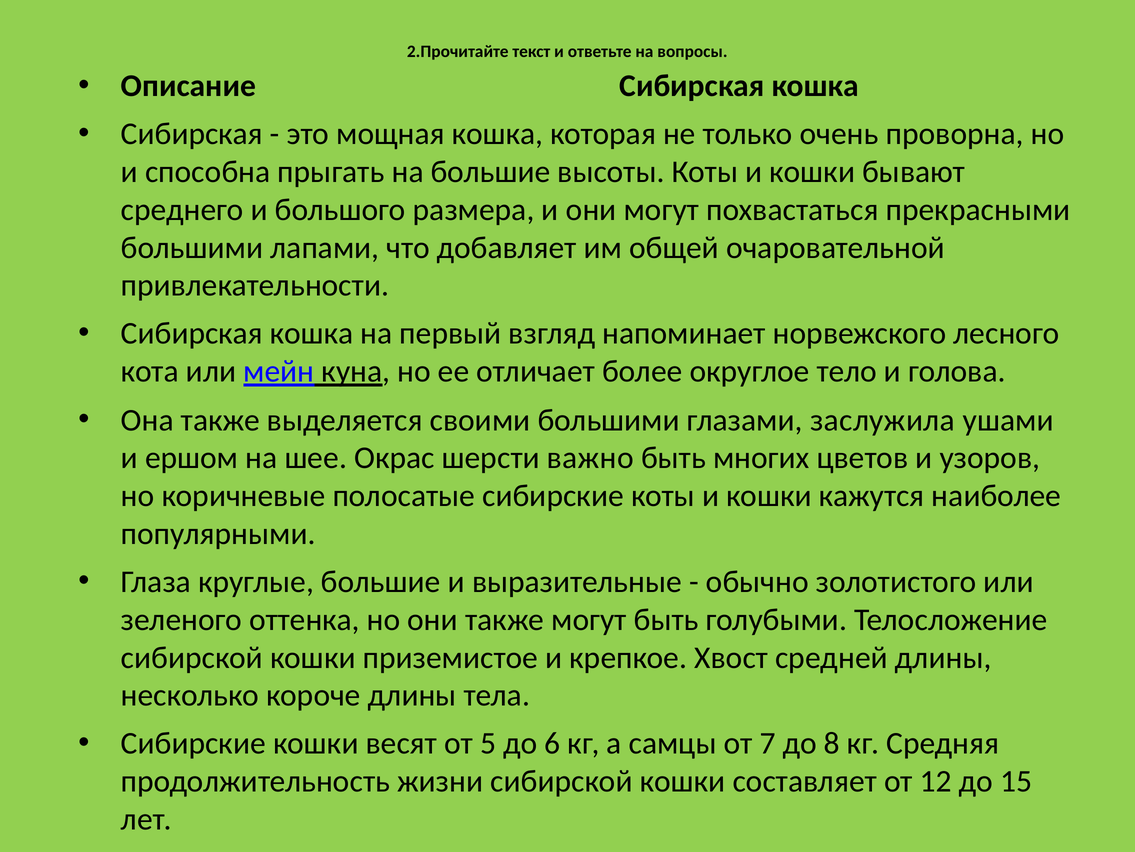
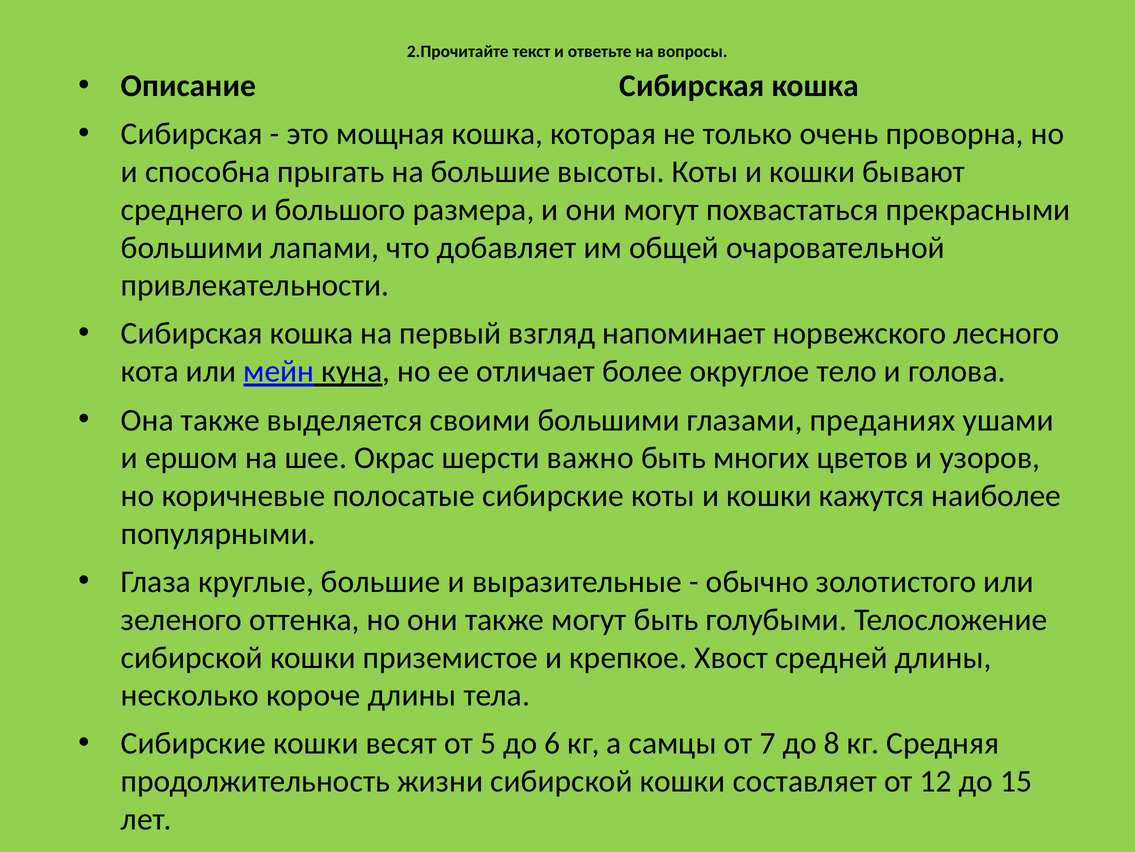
заслужила: заслужила -> преданиях (883, 420)
